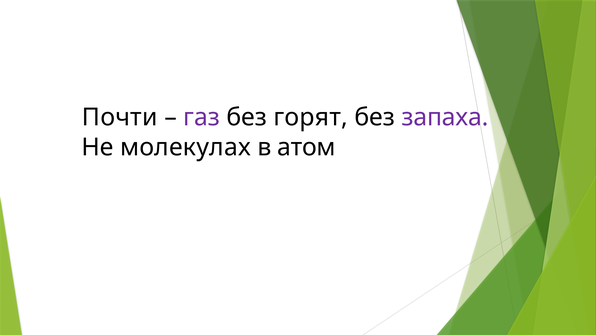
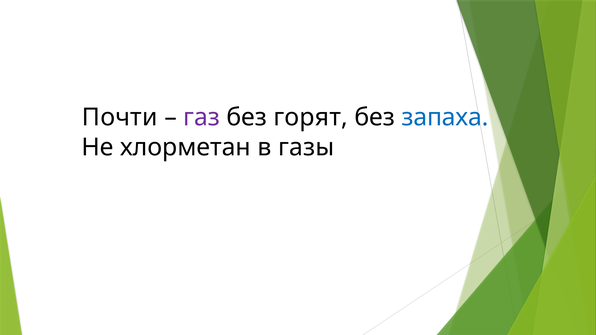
запаха colour: purple -> blue (445, 118)
молекулах: молекулах -> хлорметан (185, 147)
атом: атом -> газы (306, 147)
